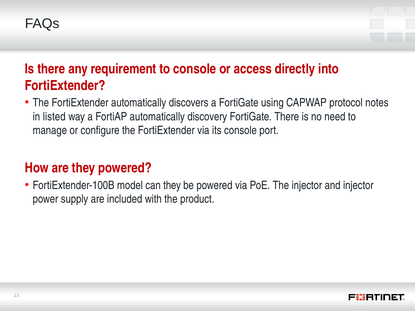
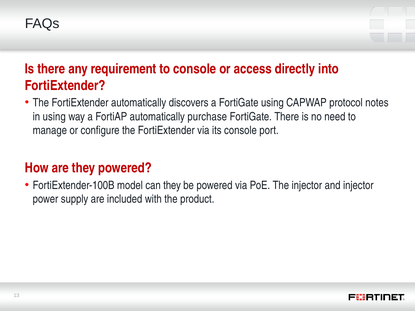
in listed: listed -> using (54, 117)
discovery: discovery -> purchase (207, 117)
